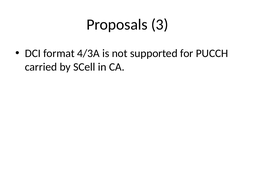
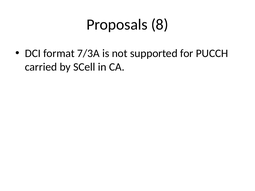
3: 3 -> 8 (160, 25)
4/3A: 4/3A -> 7/3A (88, 53)
